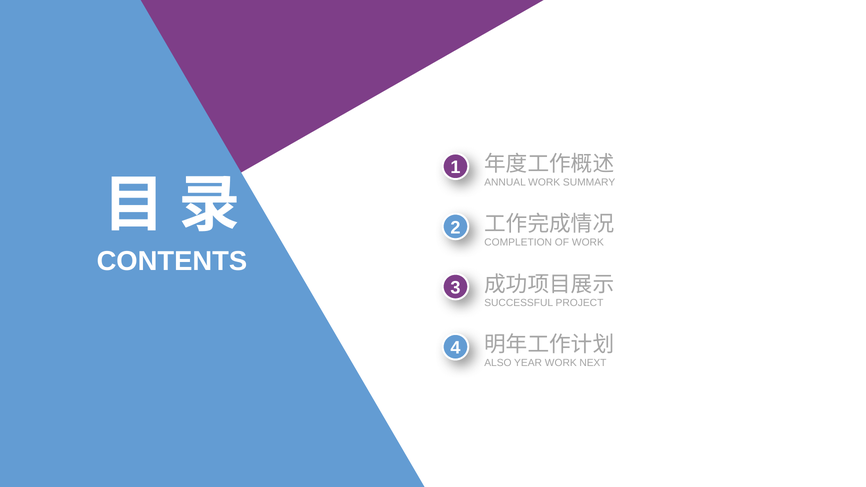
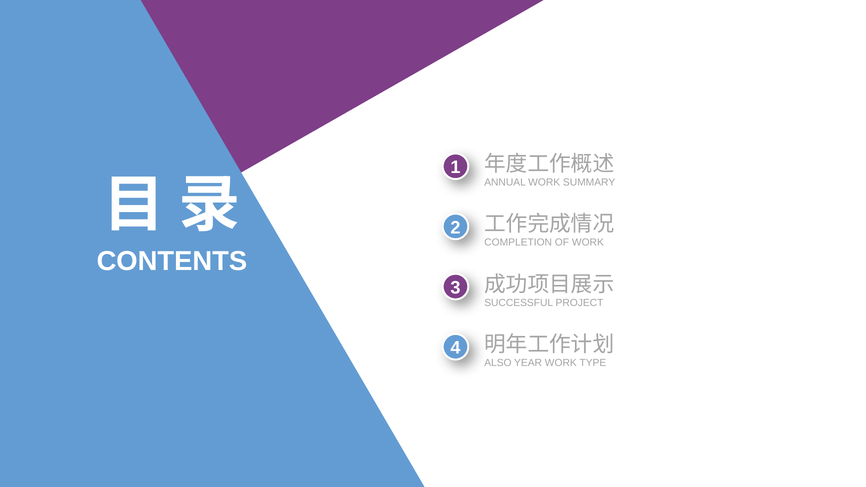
NEXT: NEXT -> TYPE (593, 363)
